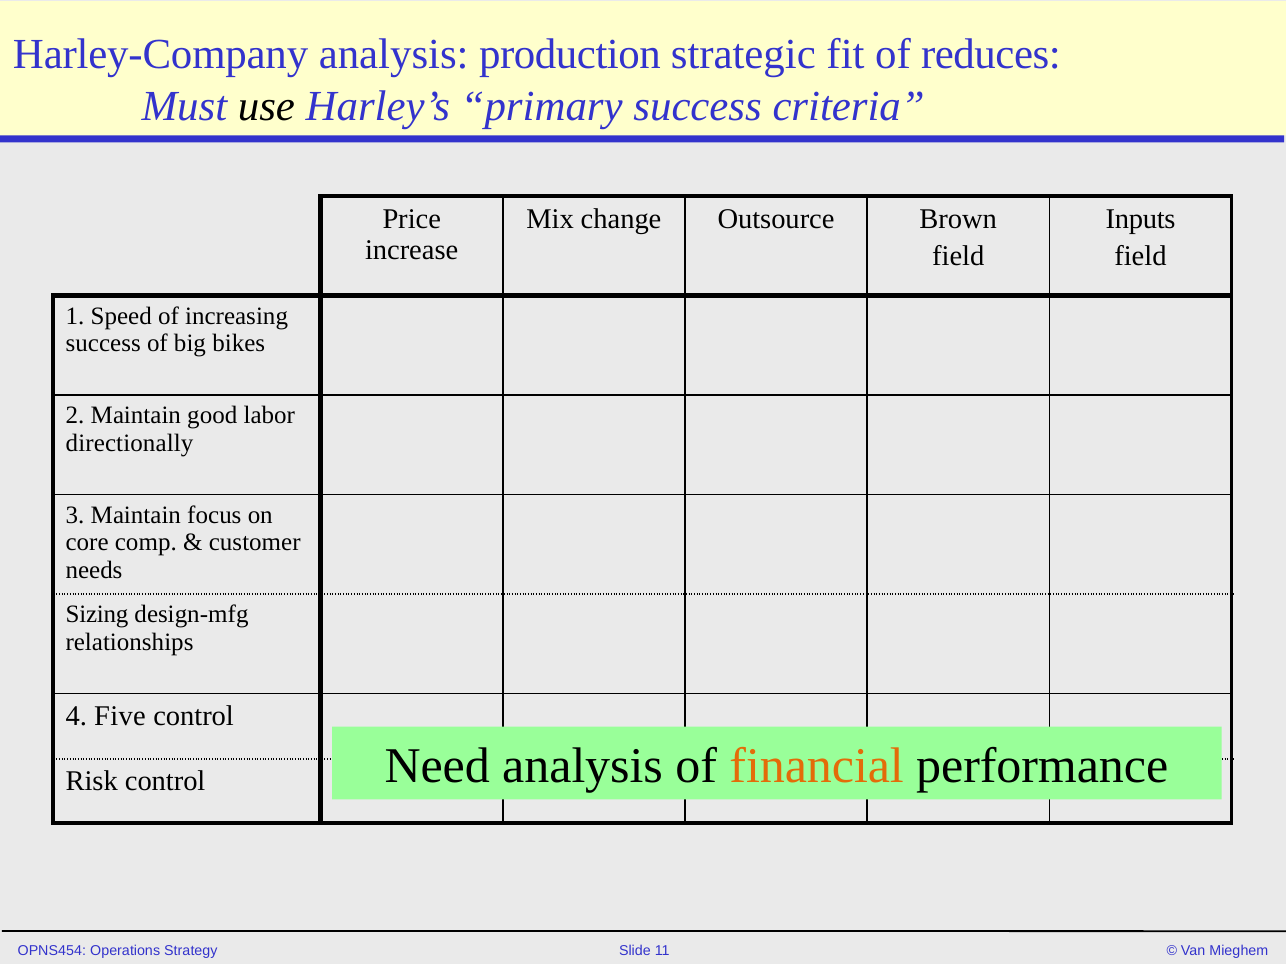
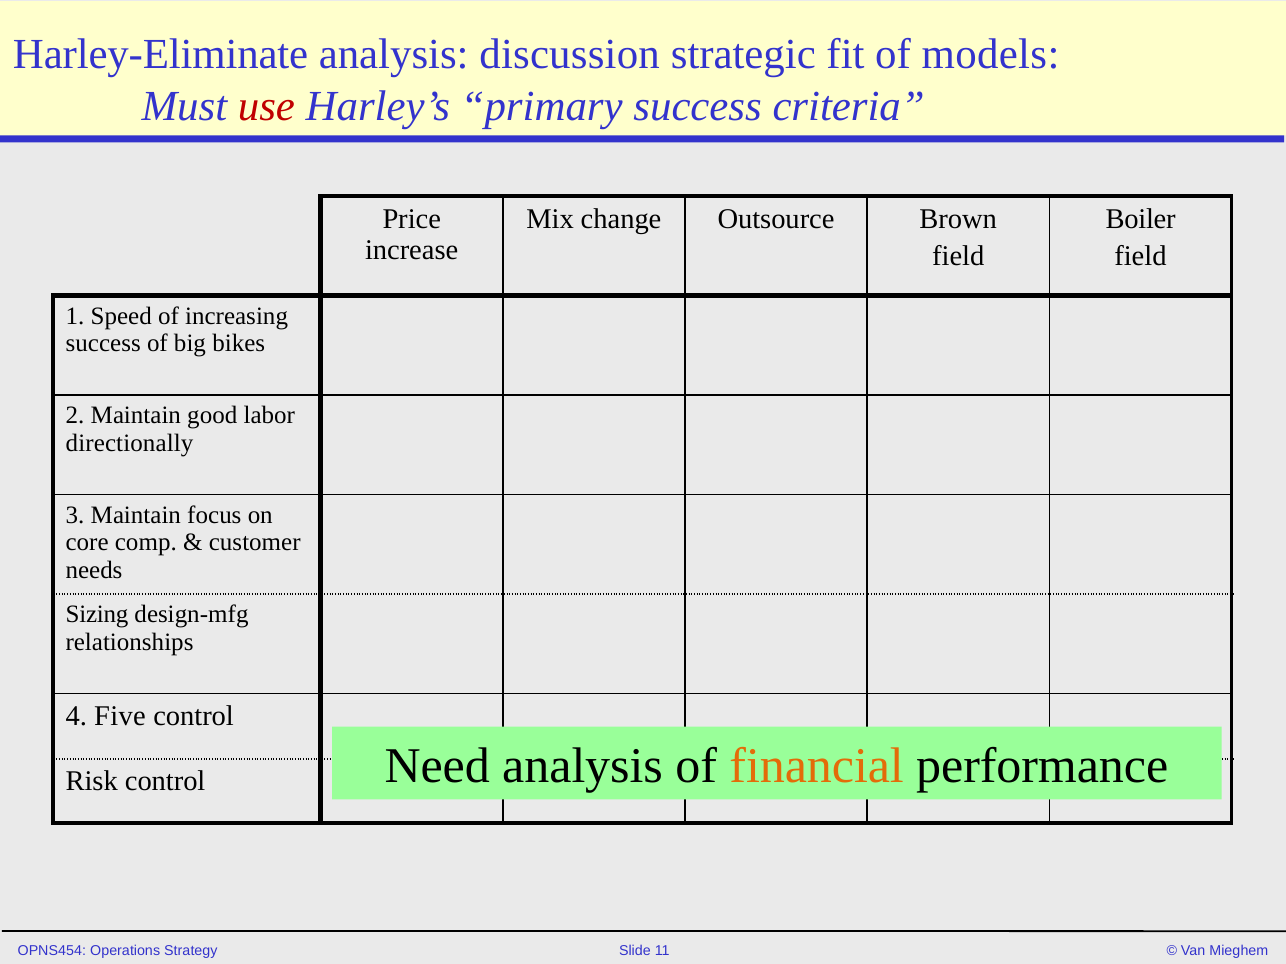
Harley-Company: Harley-Company -> Harley-Eliminate (161, 55)
production: production -> discussion (570, 55)
reduces: reduces -> models (991, 55)
use colour: black -> red (266, 106)
Inputs: Inputs -> Boiler (1141, 219)
